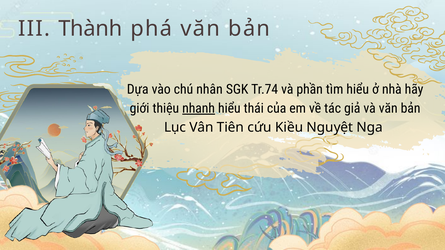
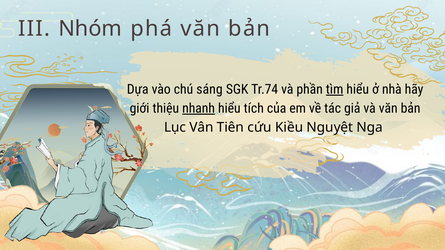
Thành: Thành -> Nhóm (90, 29)
nhân: nhân -> sáng (209, 89)
tìm underline: none -> present (335, 89)
thái: thái -> tích (254, 108)
